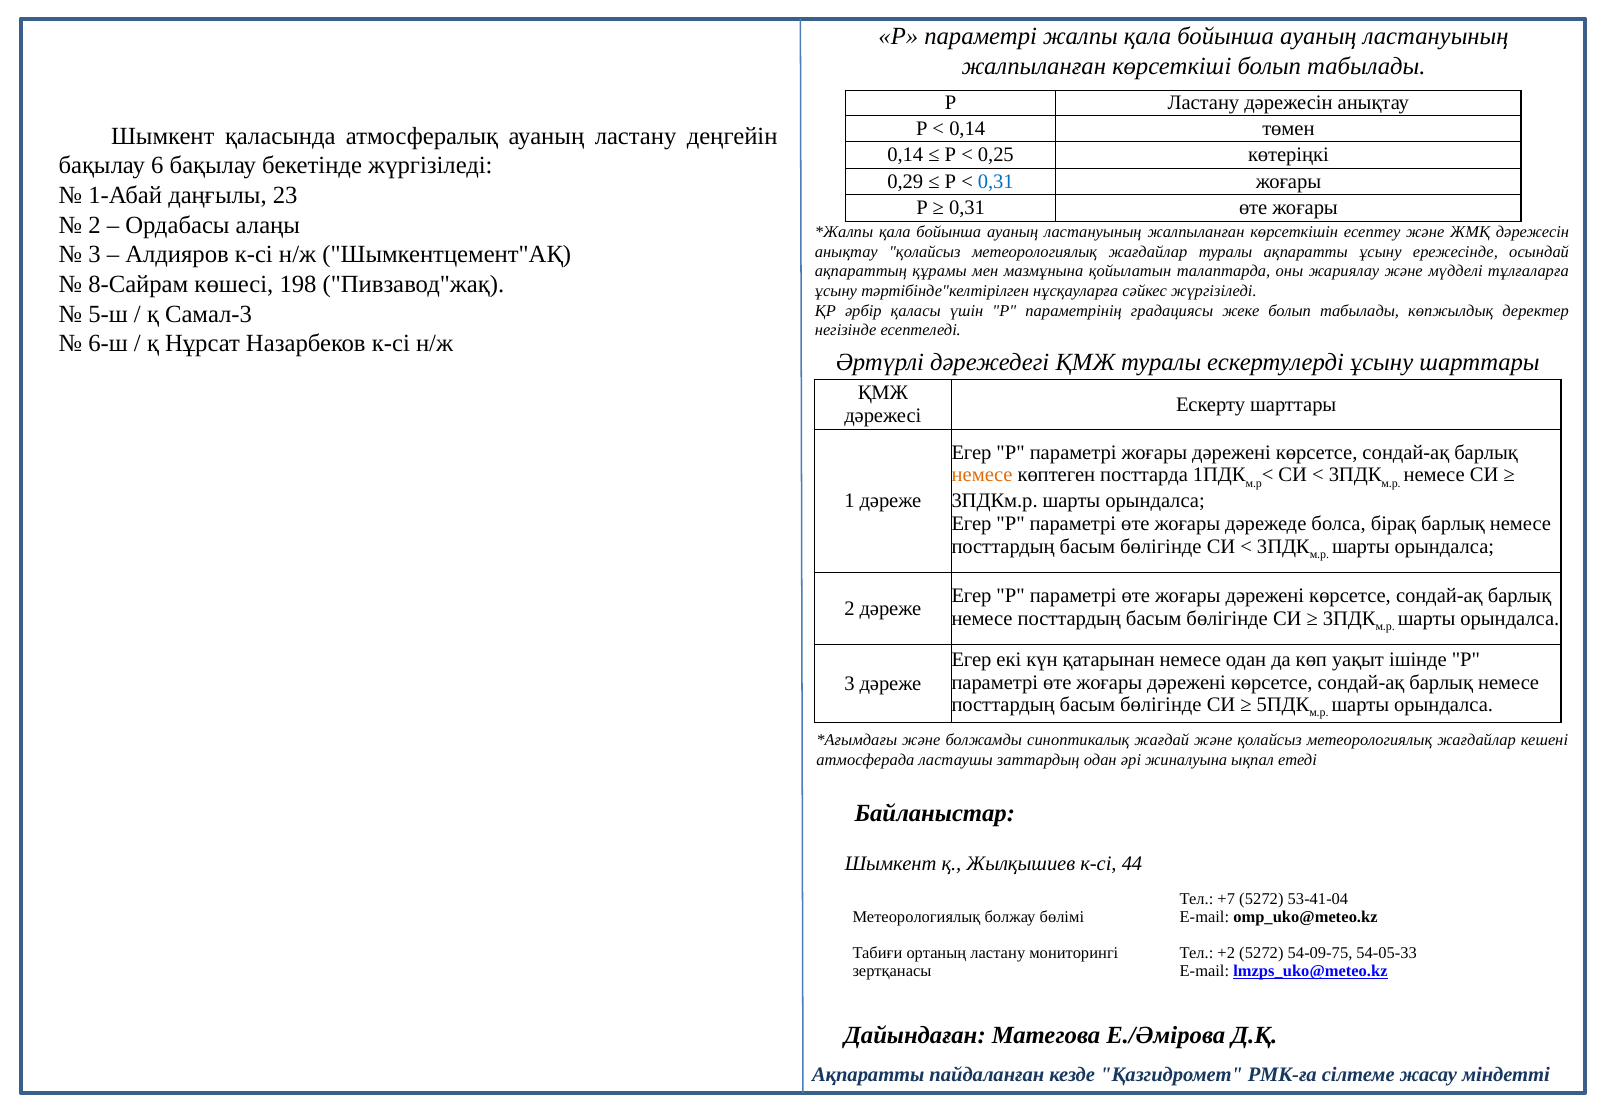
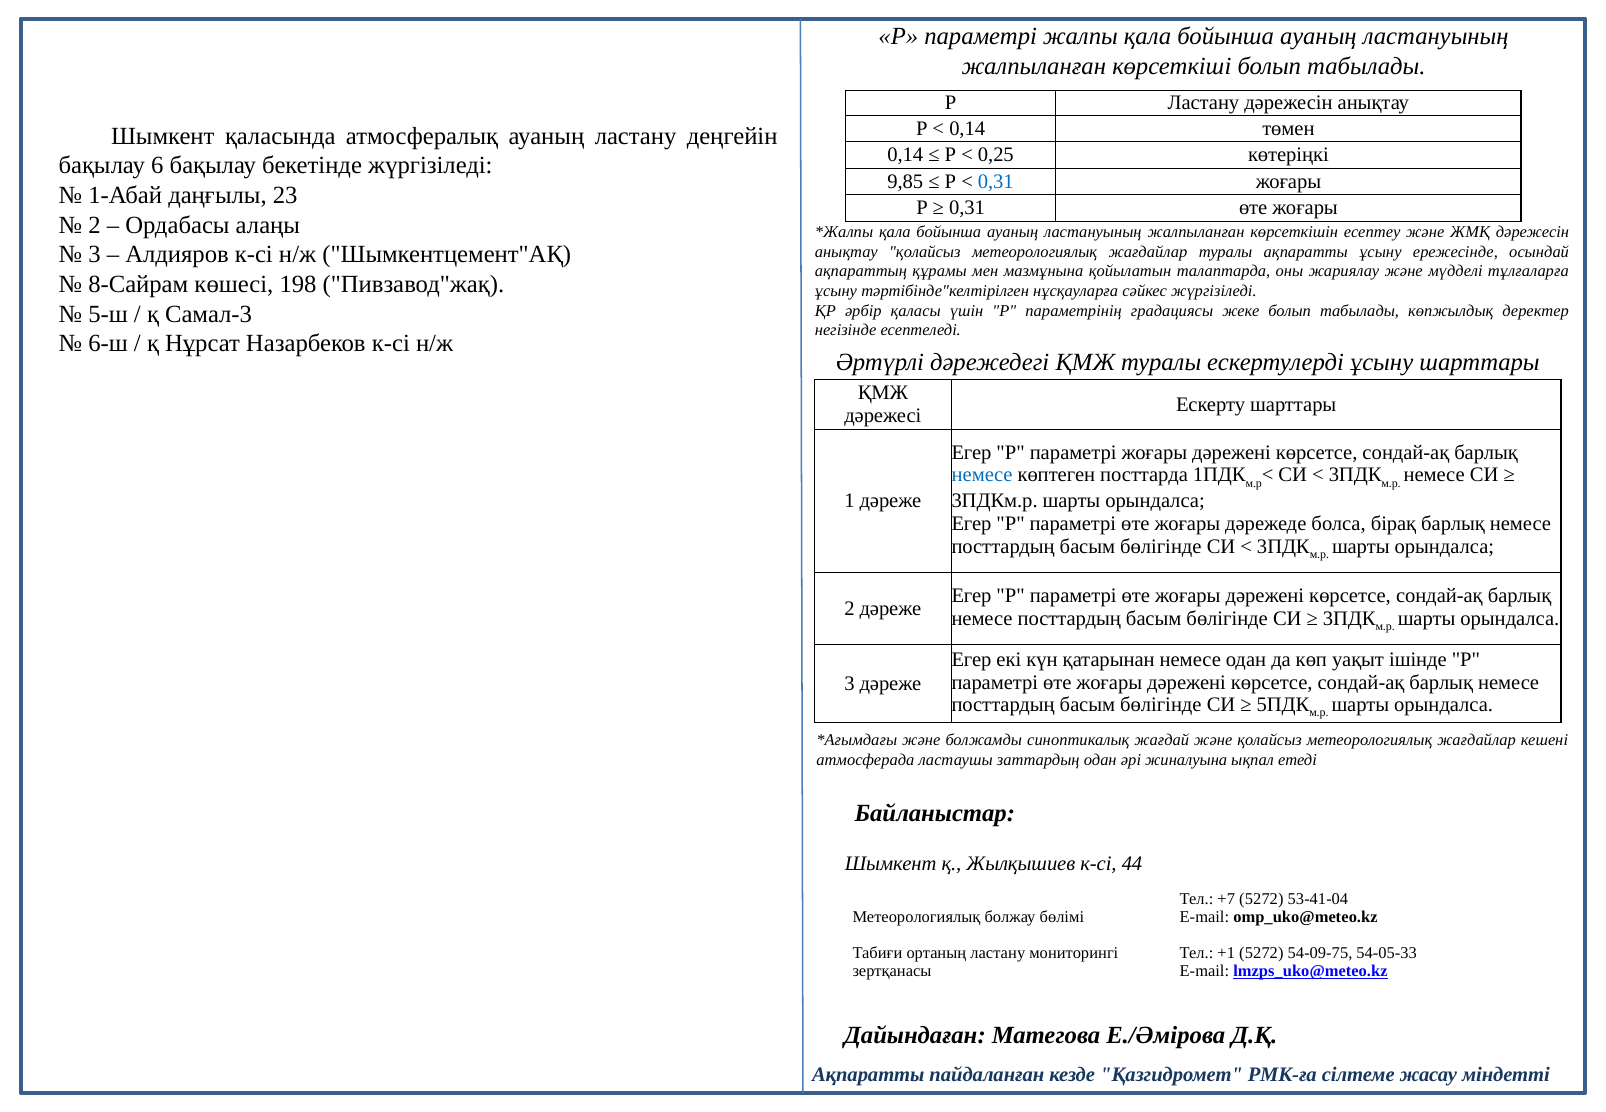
0,29: 0,29 -> 9,85 (905, 181)
немесе colour: orange -> blue (982, 475)
+2: +2 -> +1 (1226, 953)
